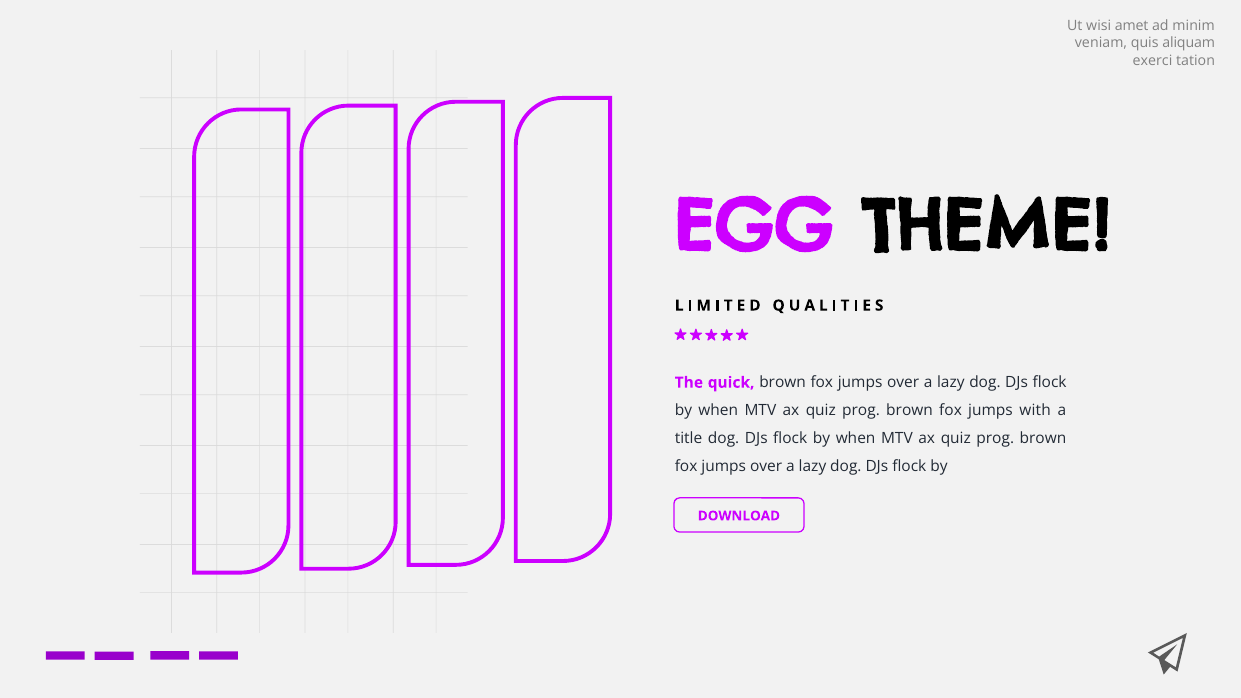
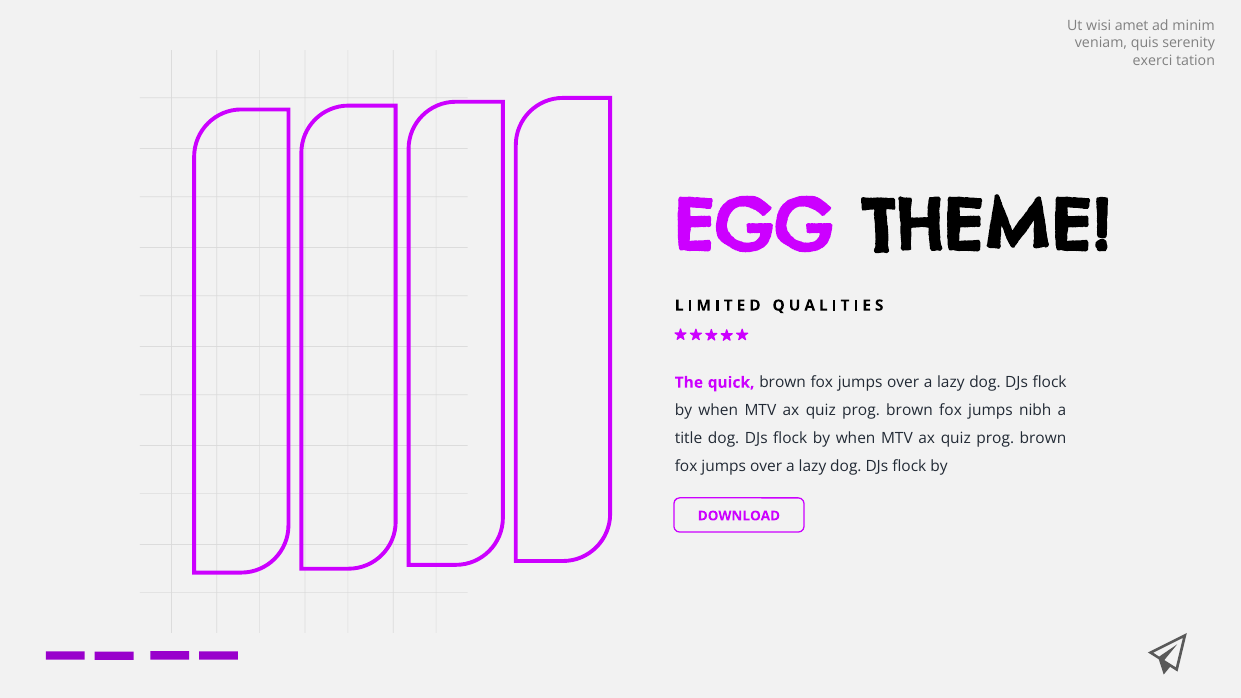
aliquam: aliquam -> serenity (1189, 43)
with: with -> nibh (1035, 411)
